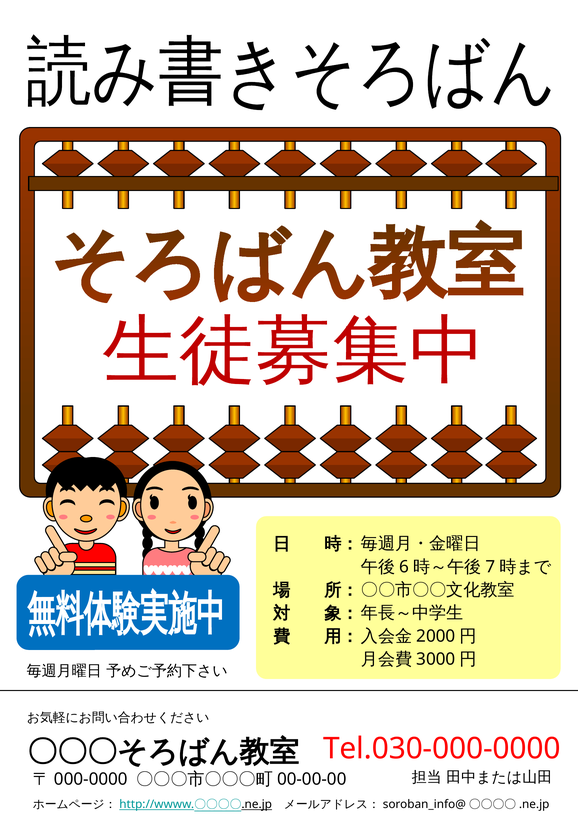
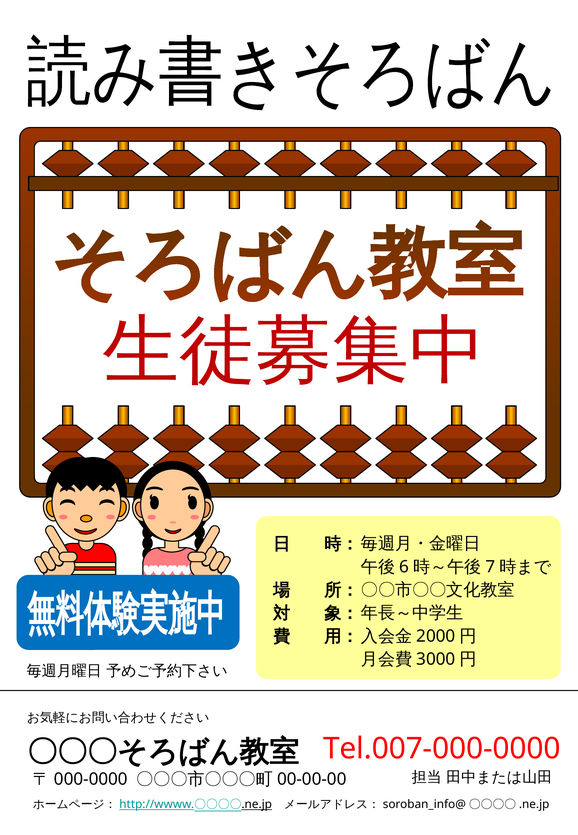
Tel.030-000-0000: Tel.030-000-0000 -> Tel.007-000-0000 (442, 749)
